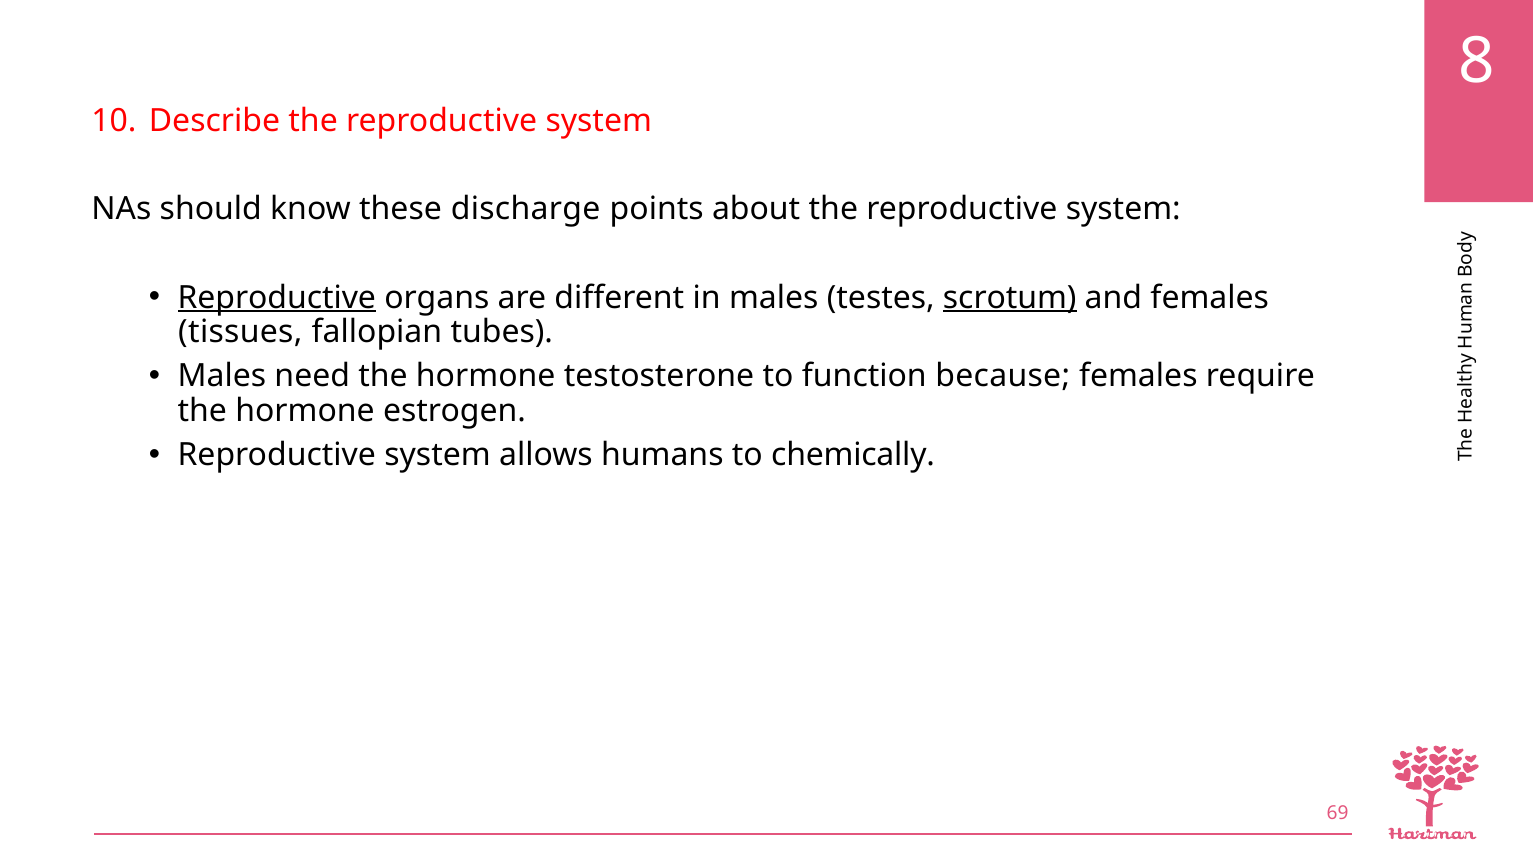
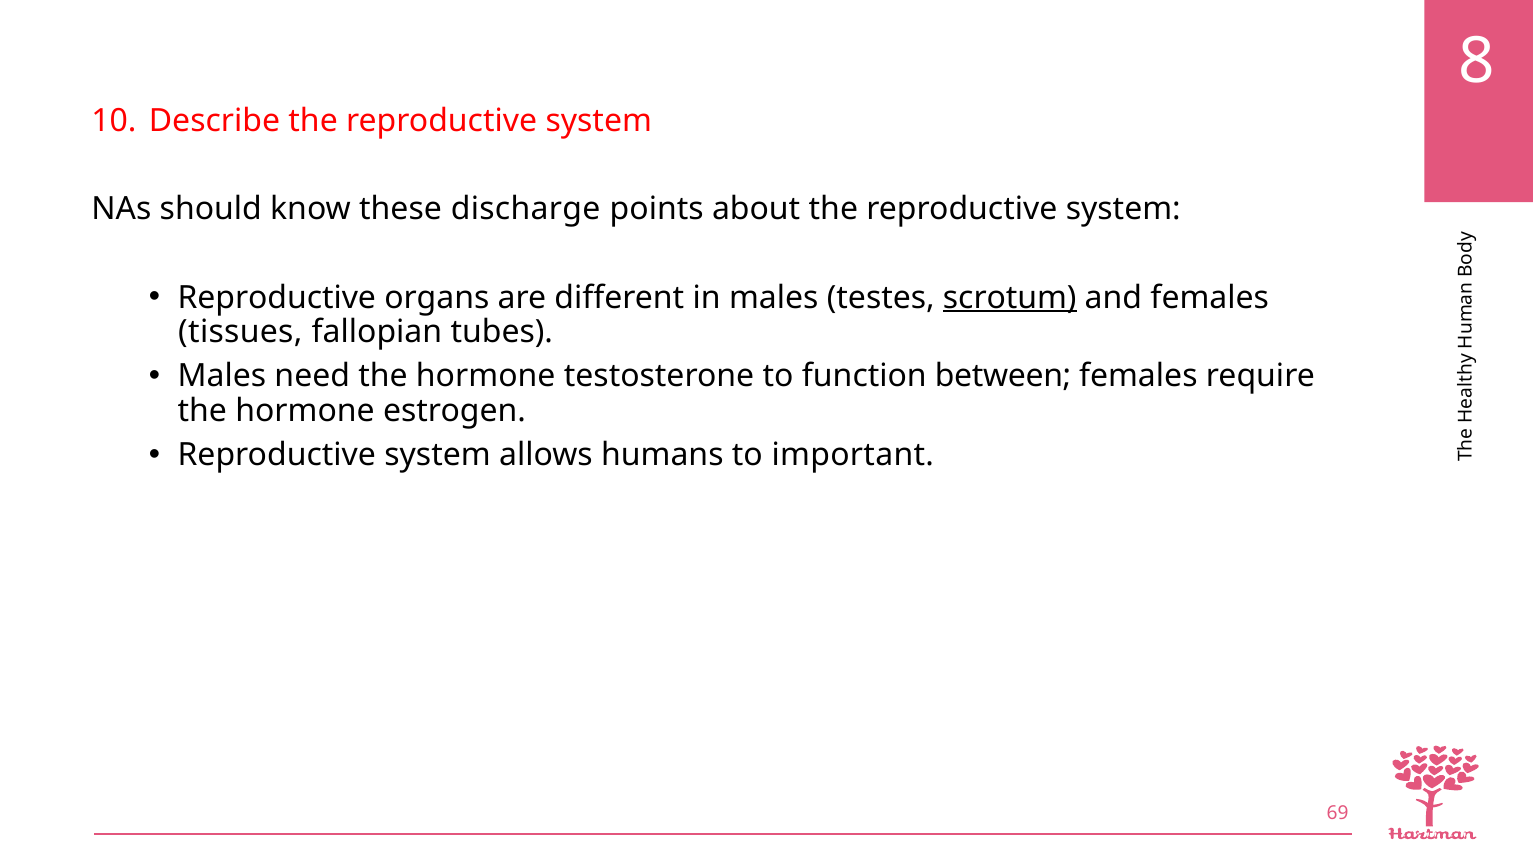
Reproductive underline: present -> none (277, 297)
because: because -> between (1003, 376)
chemically: chemically -> important (853, 454)
